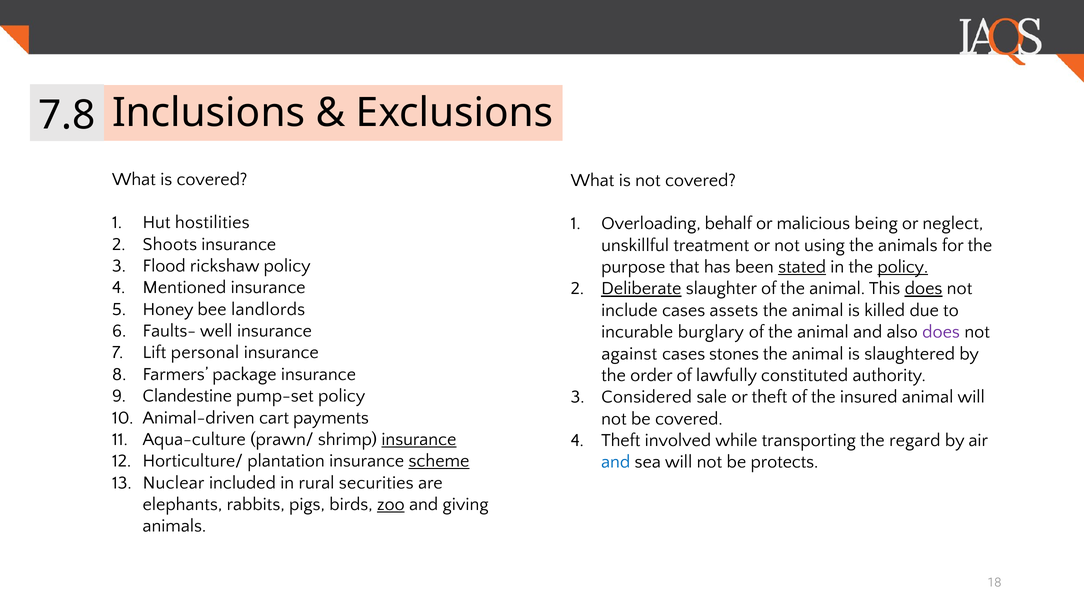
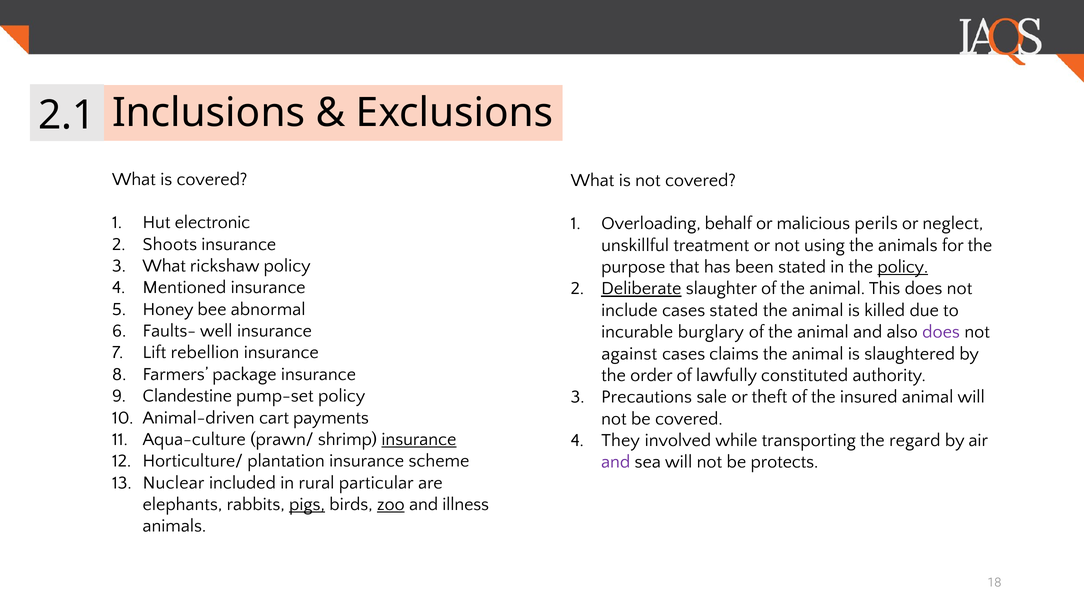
7.8: 7.8 -> 2.1 (67, 115)
hostilities: hostilities -> electronic (212, 222)
being: being -> perils (876, 223)
Flood: Flood -> What (164, 266)
stated underline: present -> none (802, 267)
does underline: present -> none (924, 288)
landlords: landlords -> abnormal (268, 309)
cases assets: assets -> stated (734, 310)
personal: personal -> rebellion (205, 352)
stones: stones -> claims (734, 353)
Considered: Considered -> Precautions (647, 397)
Theft: Theft -> They (621, 440)
scheme underline: present -> none (439, 461)
and colour: blue -> purple (616, 462)
securities: securities -> particular (376, 482)
pigs underline: none -> present (307, 504)
giving: giving -> illness (466, 504)
